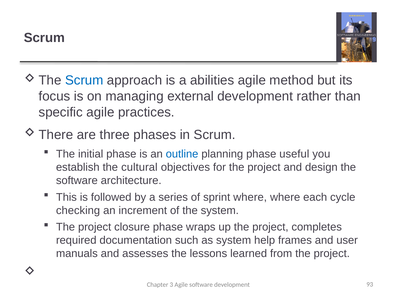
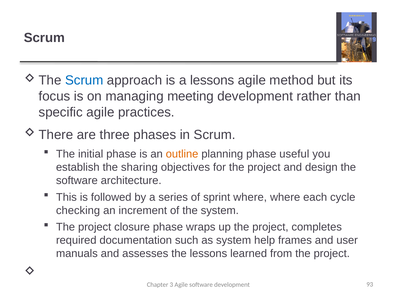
a abilities: abilities -> lessons (212, 80)
external: external -> meeting (191, 96)
outline colour: blue -> orange (182, 154)
cultural: cultural -> sharing (139, 167)
